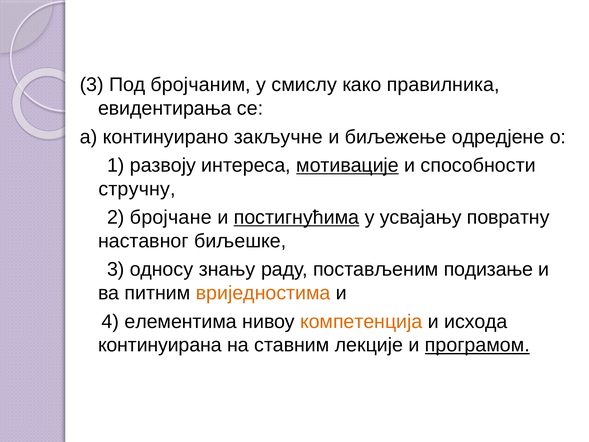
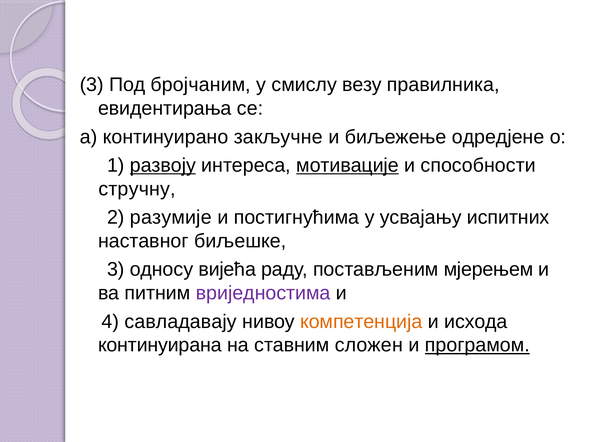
како: како -> везу (362, 85)
развоју underline: none -> present (163, 165)
бројчане: бројчане -> разумије (171, 217)
постигнућима underline: present -> none (297, 217)
повратну: повратну -> испитних (508, 217)
знању: знању -> вијећа (227, 269)
подизање: подизање -> мјерењем (488, 269)
вриједностима colour: orange -> purple (263, 293)
елементима: елементима -> савладавају (181, 321)
лекције: лекције -> сложен (369, 345)
